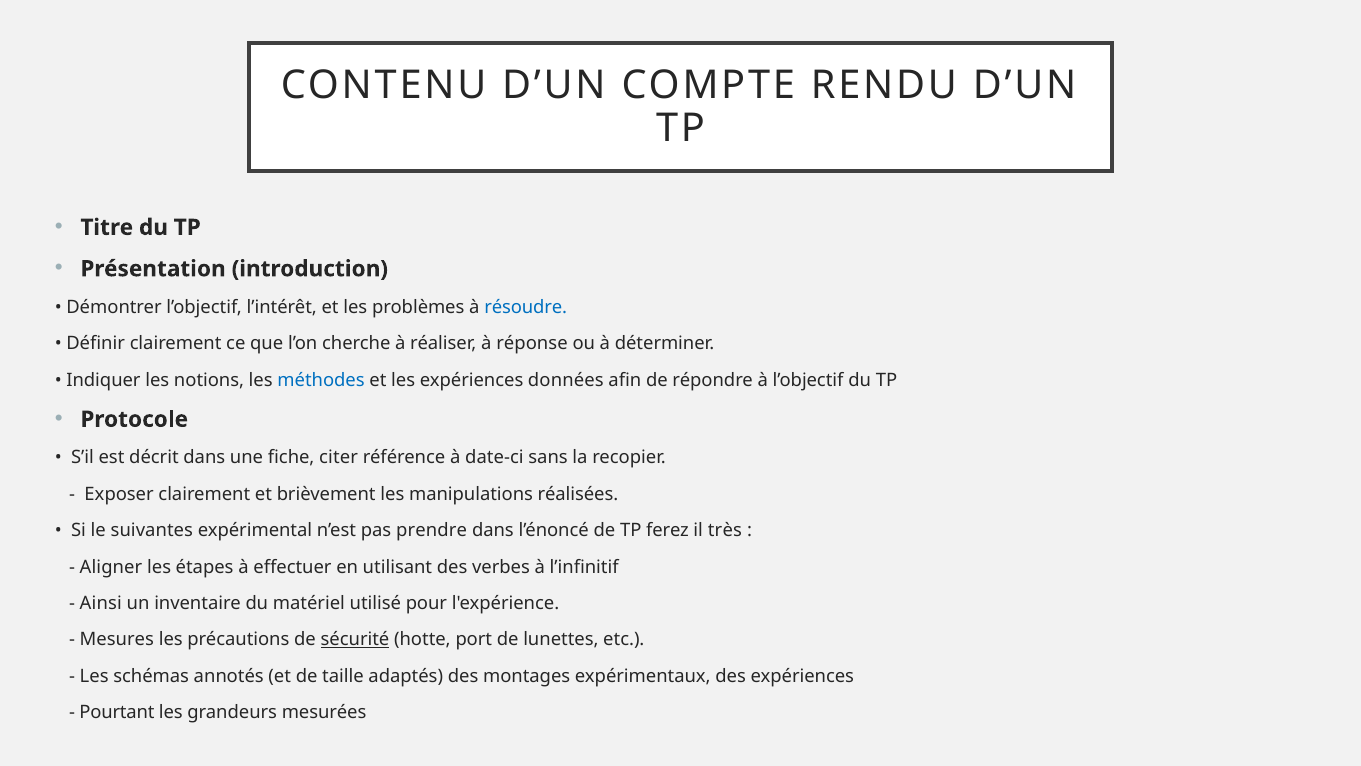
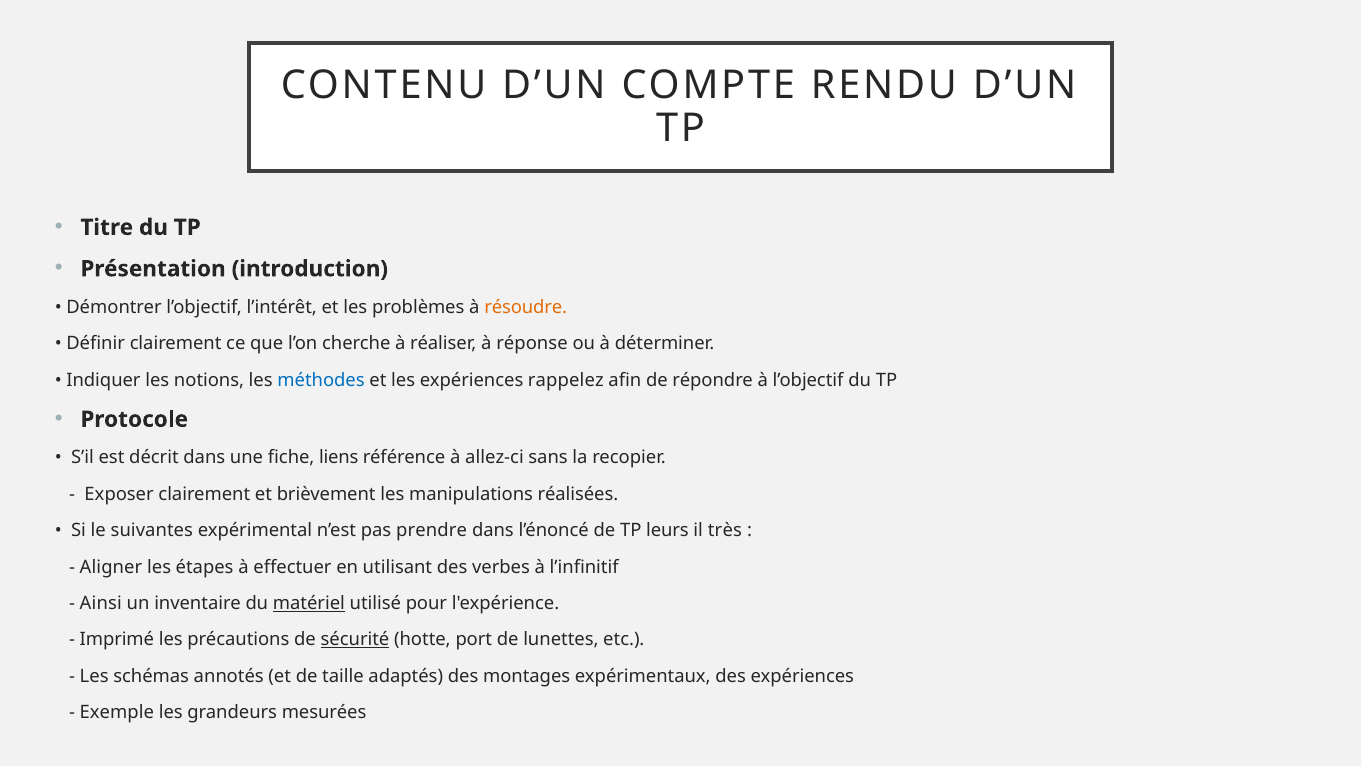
résoudre colour: blue -> orange (526, 307)
données: données -> rappelez (566, 380)
citer: citer -> liens (339, 458)
date-ci: date-ci -> allez-ci (495, 458)
ferez: ferez -> leurs (668, 530)
matériel underline: none -> present (309, 603)
Mesures: Mesures -> Imprimé (117, 639)
Pourtant: Pourtant -> Exemple (117, 712)
